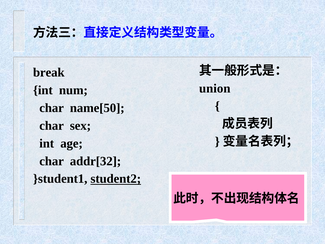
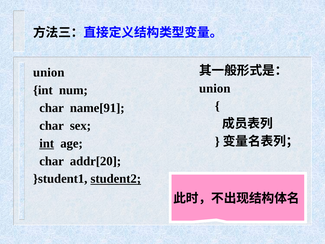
break: break -> union (49, 72)
name[50: name[50 -> name[91 (97, 108)
int underline: none -> present (47, 143)
addr[32: addr[32 -> addr[20 (95, 161)
